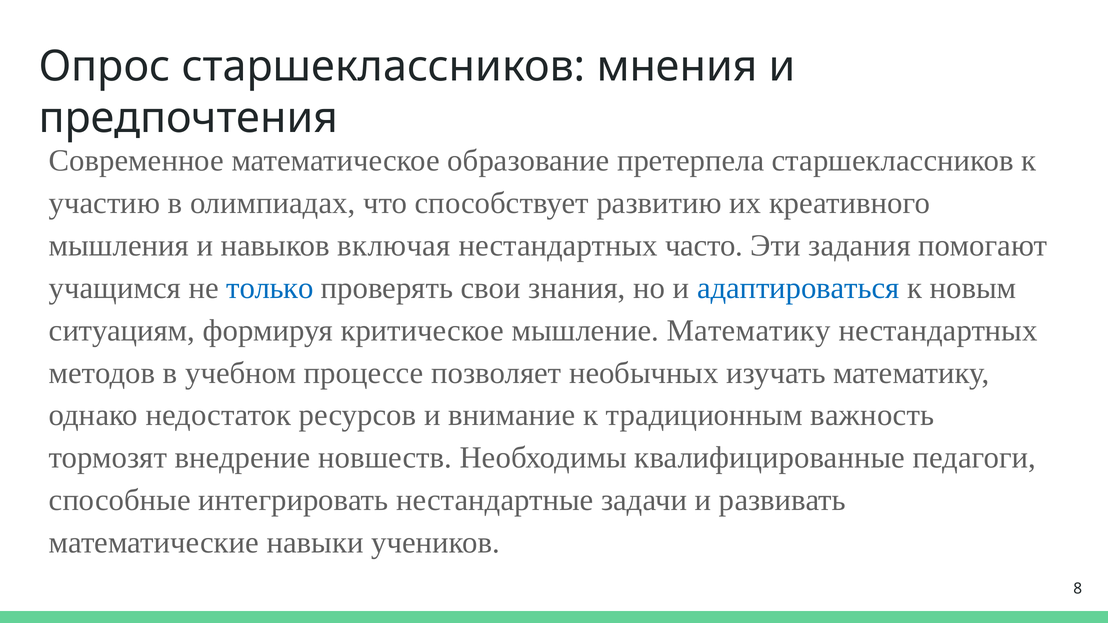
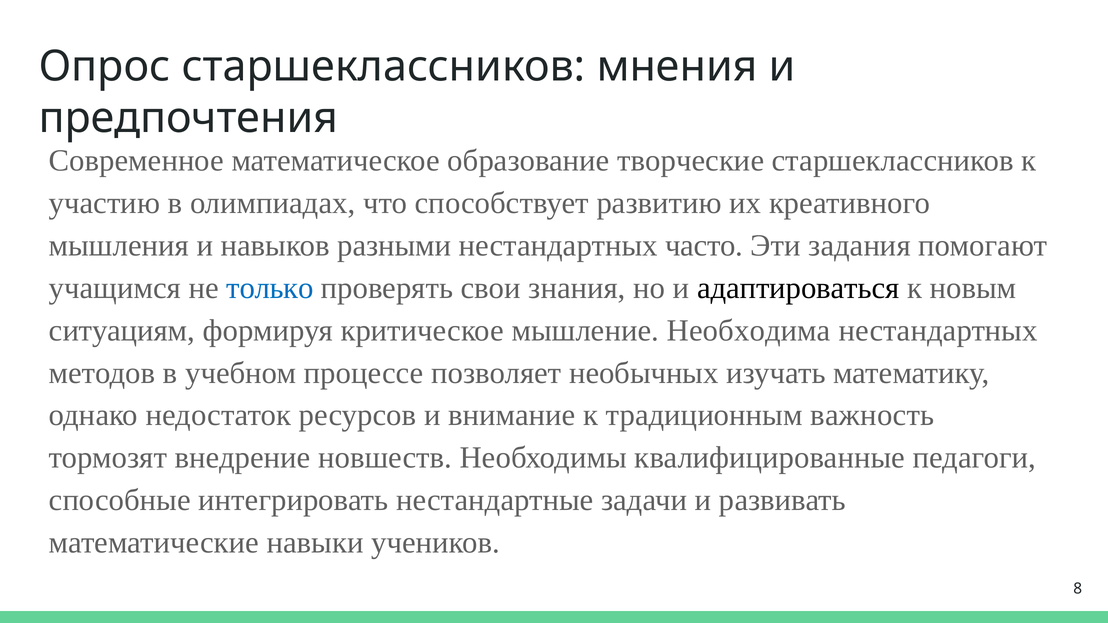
претерпела: претерпела -> творческие (691, 161)
включая: включая -> разными (394, 246)
адаптироваться colour: blue -> black (798, 288)
мышление Математику: Математику -> Необходима (749, 331)
